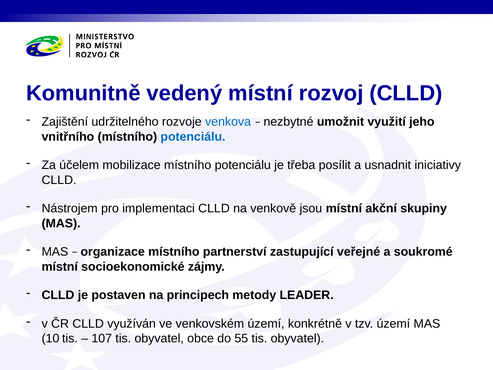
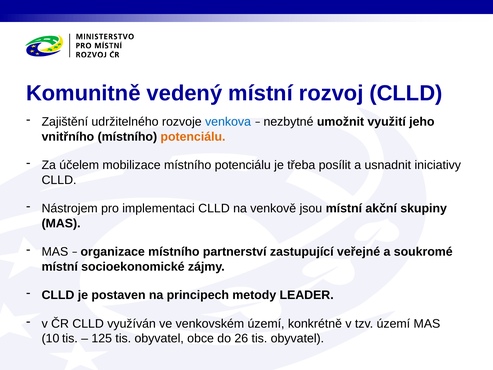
potenciálu colour: blue -> orange (193, 137)
107: 107 -> 125 (102, 338)
55: 55 -> 26 (241, 338)
